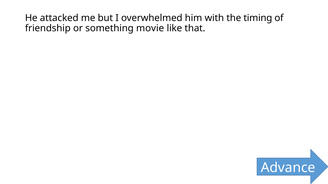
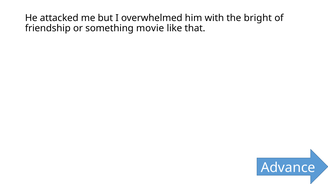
timing: timing -> bright (258, 18)
